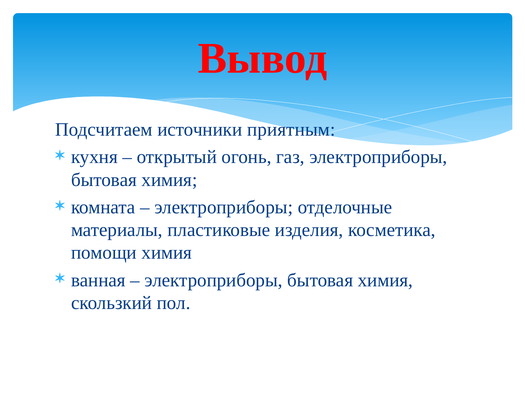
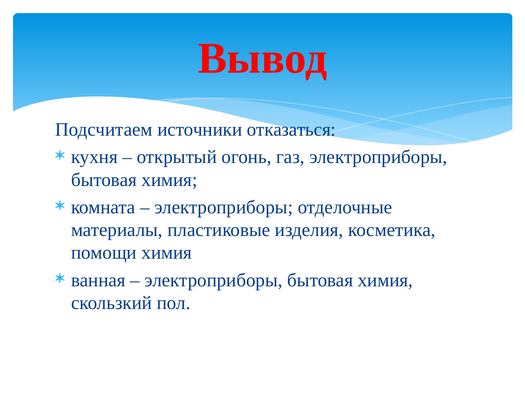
приятным: приятным -> отказаться (291, 130)
